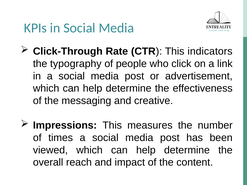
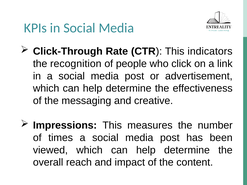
typography: typography -> recognition (76, 64)
